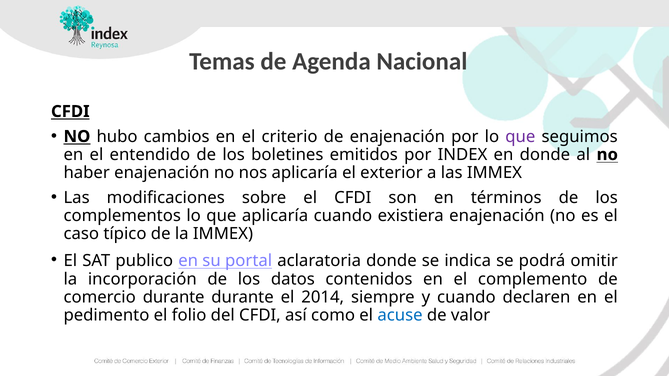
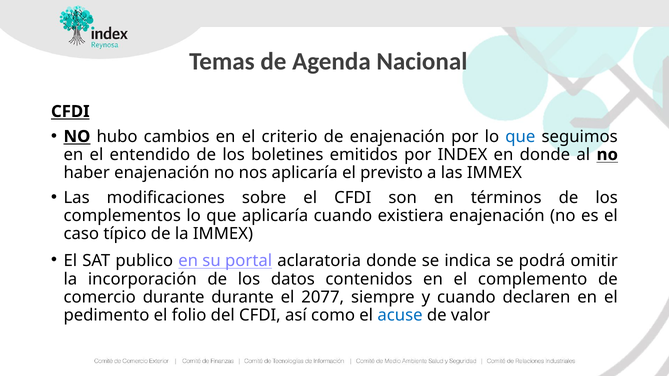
que colour: purple -> blue (520, 137)
exterior: exterior -> previsto (392, 173)
2014: 2014 -> 2077 (323, 298)
